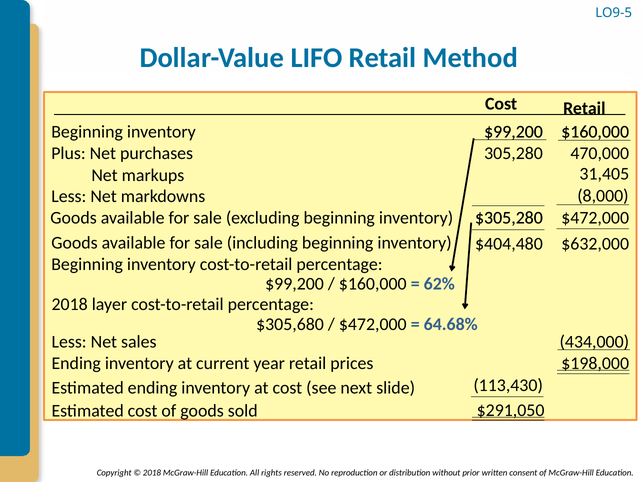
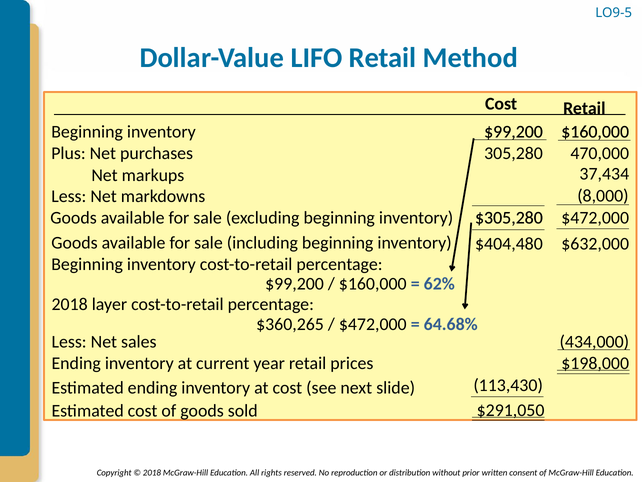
31,405: 31,405 -> 37,434 (604, 174)
$305,680: $305,680 -> $360,265 (290, 324)
